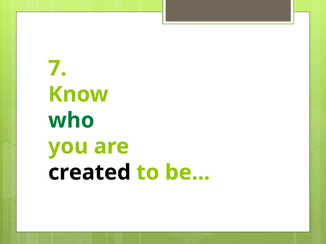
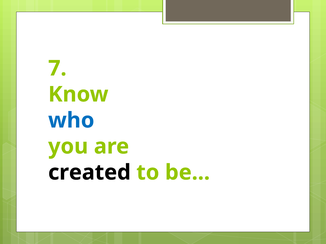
who colour: green -> blue (71, 121)
